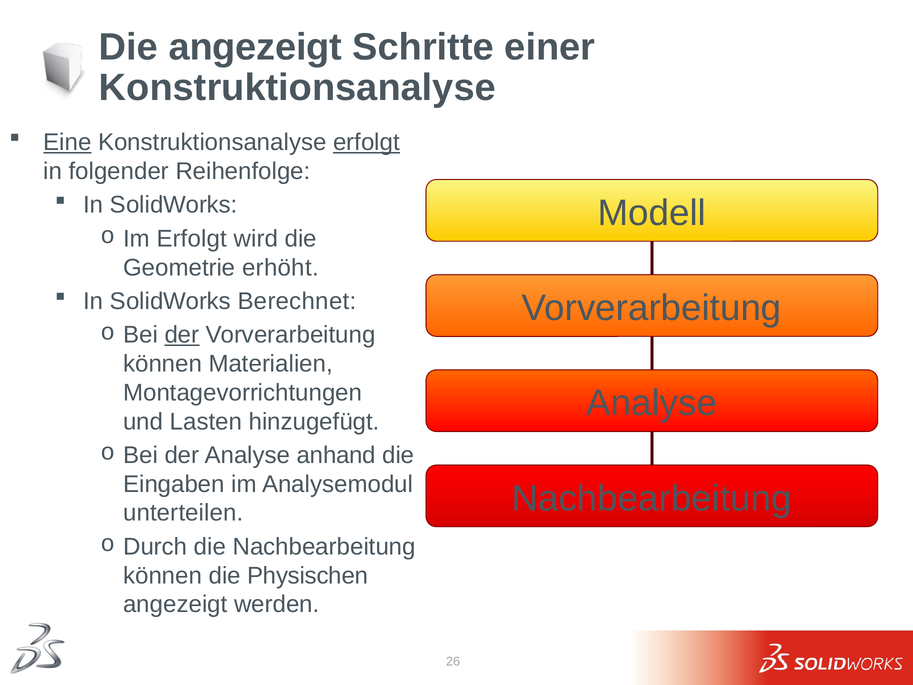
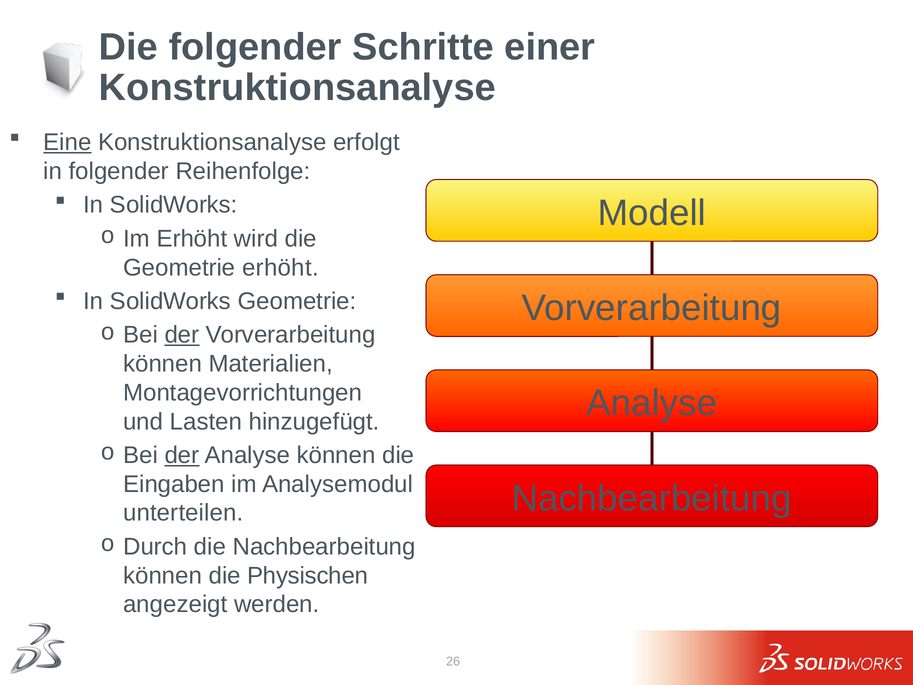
Die angezeigt: angezeigt -> folgender (255, 47)
erfolgt underline: present -> none (366, 142)
Im Erfolgt: Erfolgt -> Erhöht (192, 239)
SolidWorks Berechnet: Berechnet -> Geometrie (297, 301)
der underline: none -> present (182, 455)
Analyse anhand: anhand -> können (336, 455)
